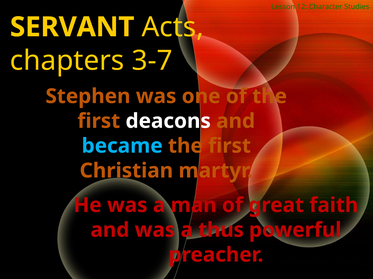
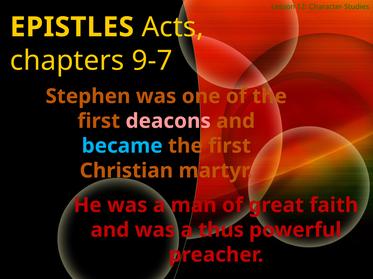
SERVANT: SERVANT -> EPISTLES (72, 27)
3-7: 3-7 -> 9-7 (152, 61)
deacons colour: white -> pink (168, 121)
